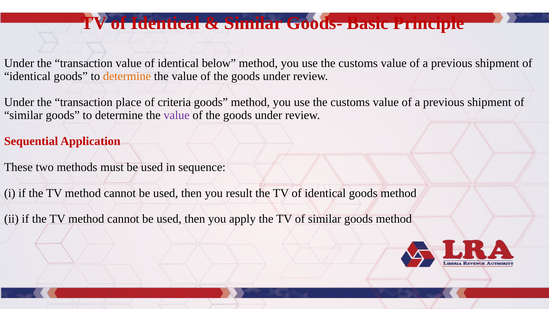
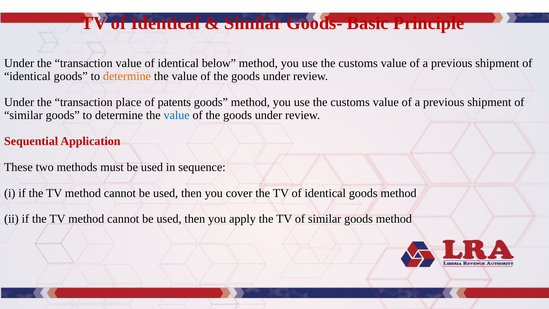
criteria: criteria -> patents (174, 102)
value colour: purple -> blue (177, 115)
result: result -> cover (239, 193)
